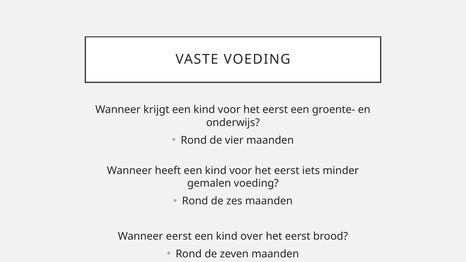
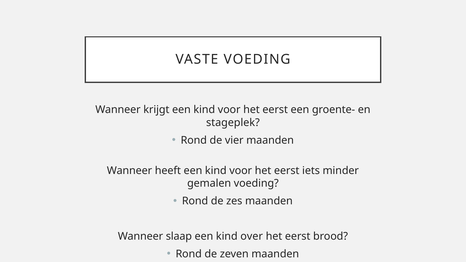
onderwijs: onderwijs -> stageplek (233, 123)
Wanneer eerst: eerst -> slaap (179, 237)
